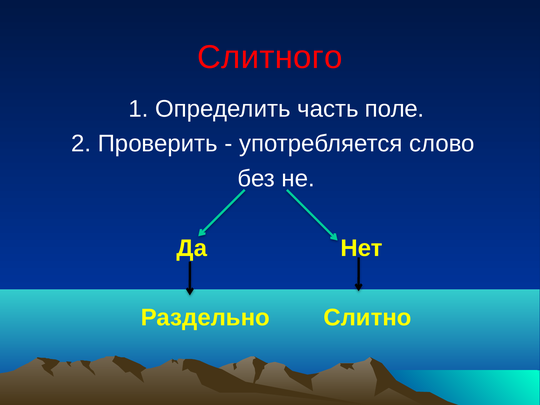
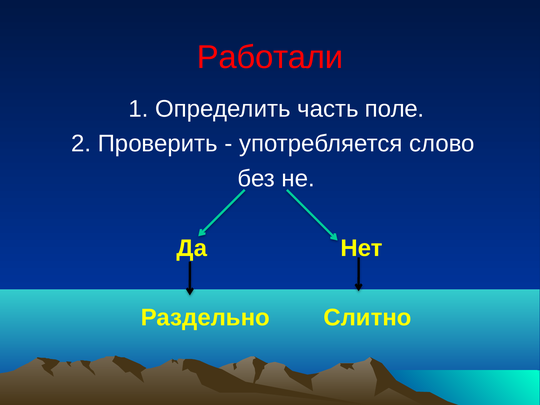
Слитного: Слитного -> Работали (270, 57)
